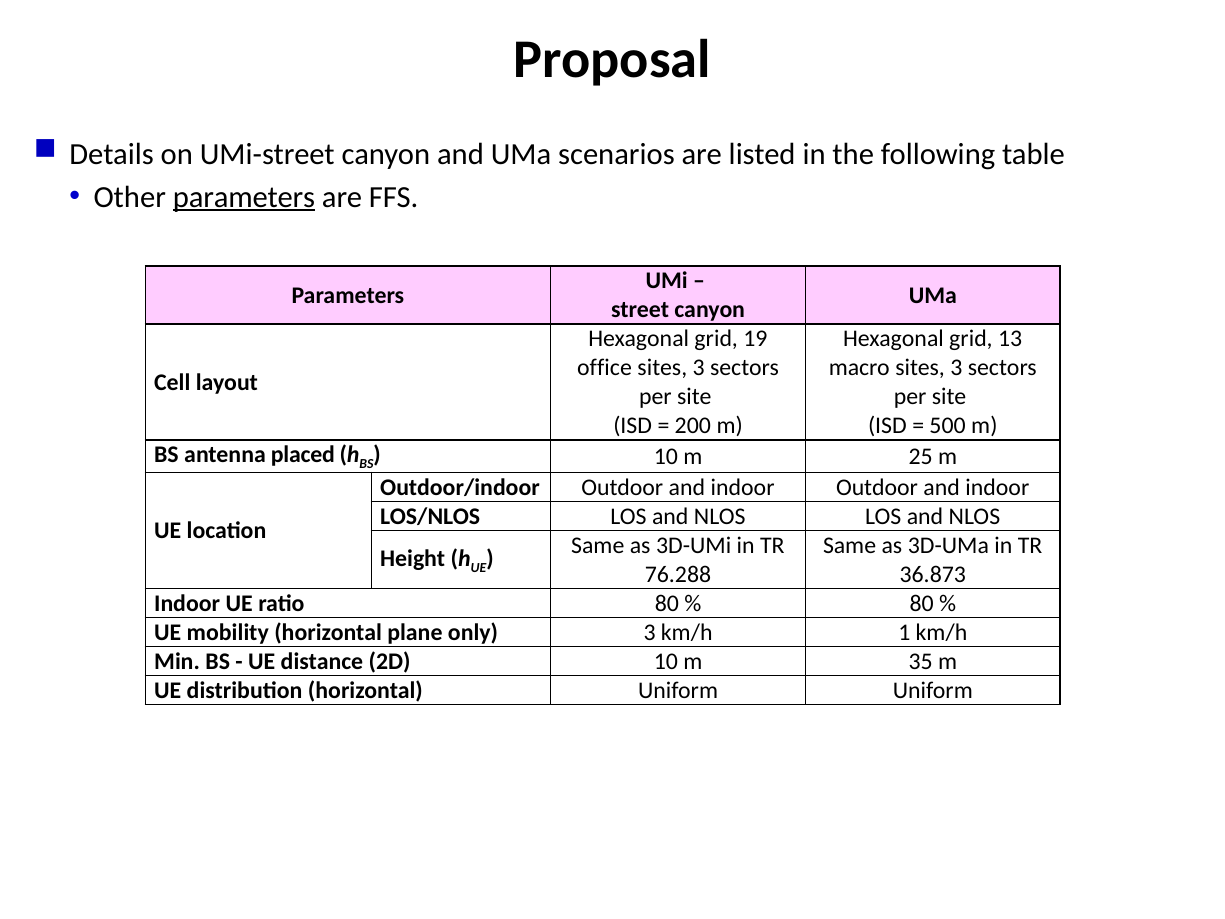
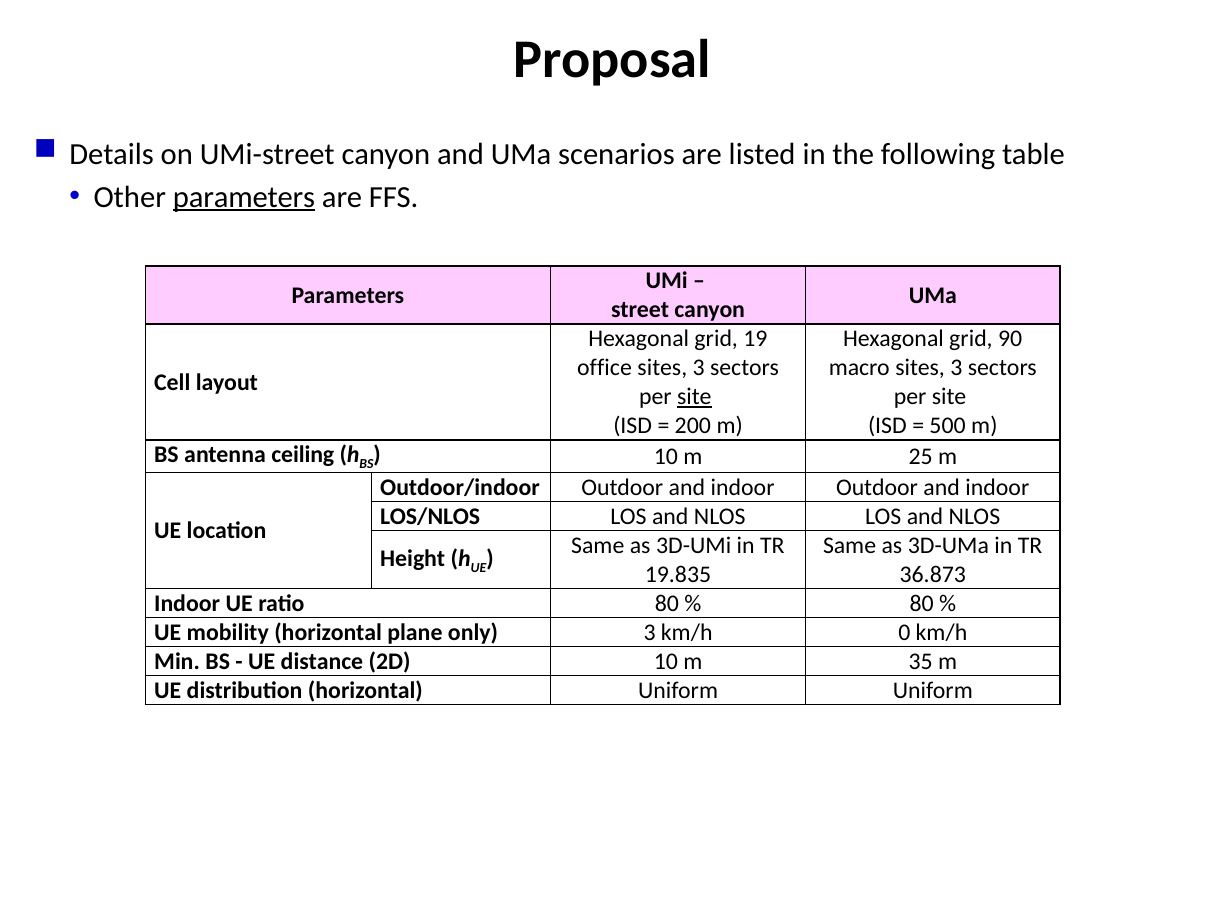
13: 13 -> 90 (1010, 339)
site underline: none -> present (694, 397)
placed: placed -> ceiling (303, 455)
76.288: 76.288 -> 19.835 (678, 574)
1: 1 -> 0 (904, 632)
